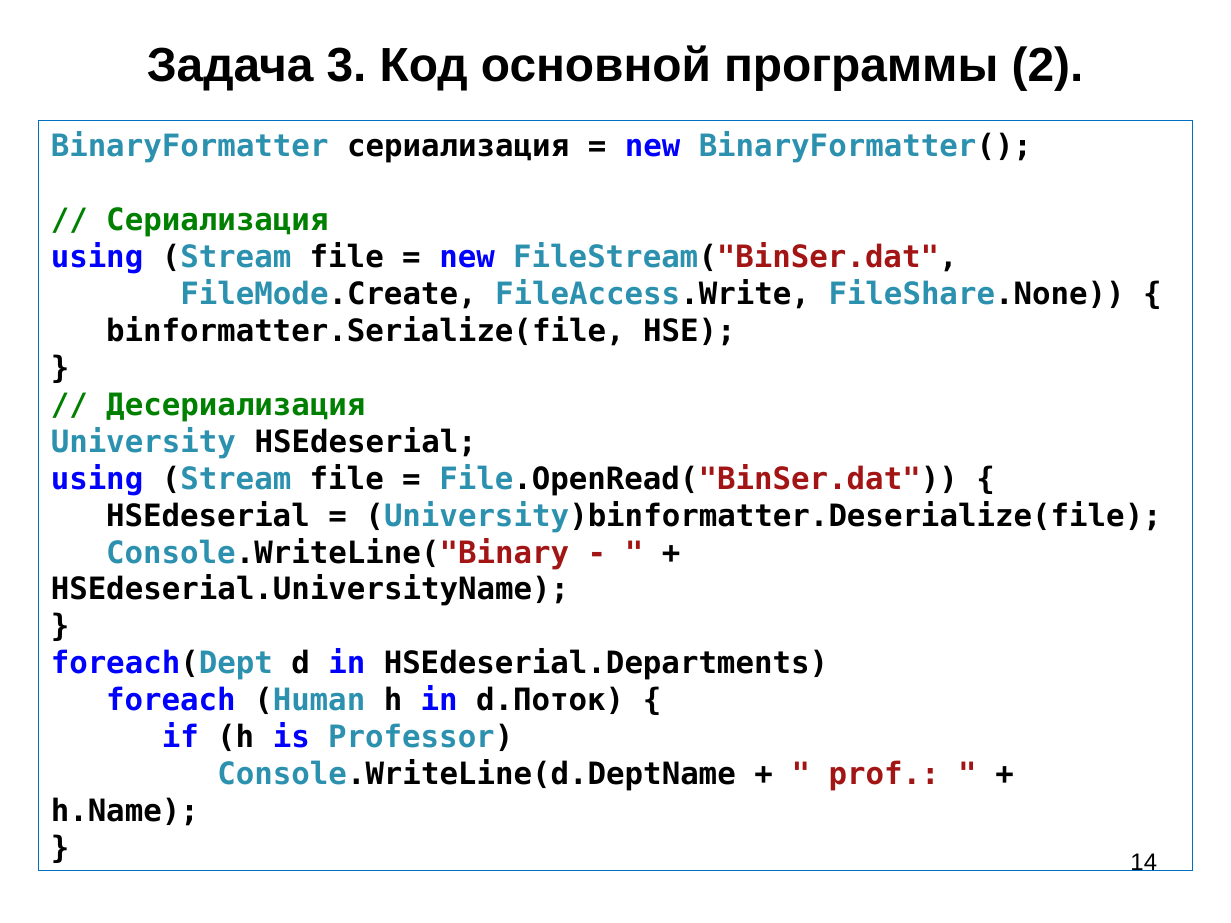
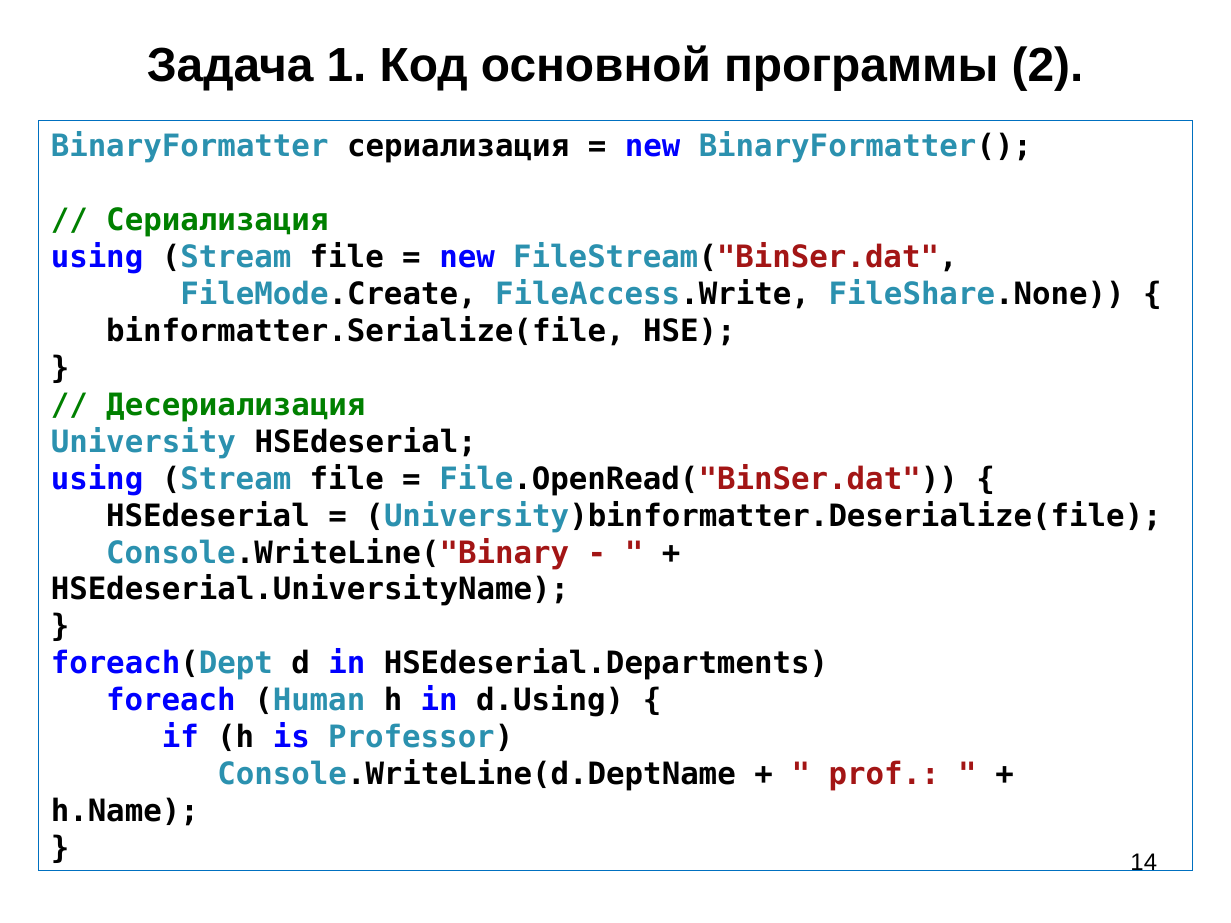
3: 3 -> 1 (346, 66)
d.Поток: d.Поток -> d.Using (550, 701)
